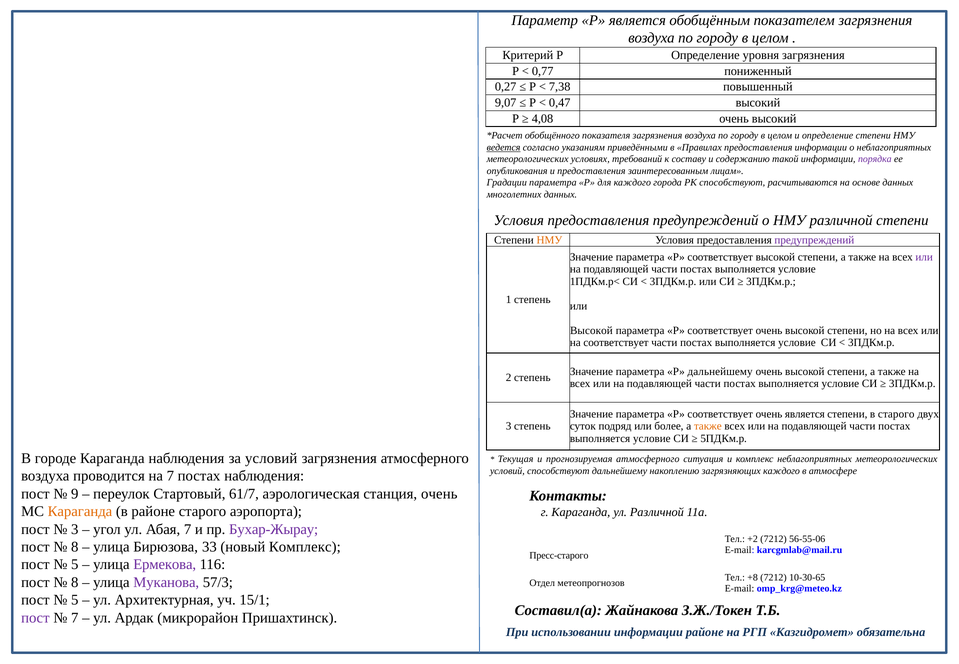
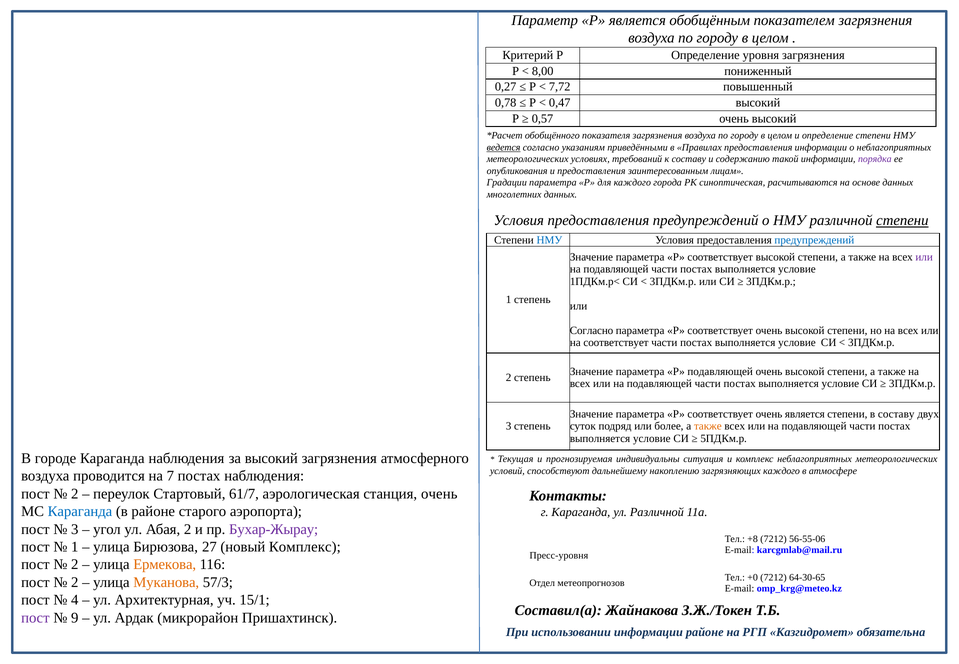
0,77: 0,77 -> 8,00 (543, 71)
7,38: 7,38 -> 7,72 (560, 87)
9,07: 9,07 -> 0,78 (506, 103)
4,08: 4,08 -> 0,57 (543, 118)
РК способствуют: способствуют -> синоптическая (732, 183)
степени underline: none -> present (902, 221)
НМУ colour: orange -> blue (549, 240)
предупреждений colour: purple -> blue (814, 240)
Высокой: Высокой -> Согласно (592, 330)
Р дальнейшему: дальнейшему -> подавляющей (720, 371)
в старого: старого -> составу (896, 414)
за условий: условий -> высокий (271, 458)
прогнозируемая атмосферного: атмосферного -> индивидуальны (648, 459)
9: 9 -> 2 (75, 494)
Караганда colour: orange -> blue (80, 511)
Абая 7: 7 -> 2 (188, 529)
+2: +2 -> +8 (753, 539)
8: 8 -> 1 (75, 547)
33: 33 -> 27 (209, 547)
Пресс-старого: Пресс-старого -> Пресс-уровня (559, 555)
5: 5 -> 2 (75, 565)
Ермекова colour: purple -> orange (165, 565)
+8: +8 -> +0 (753, 577)
10-30-65: 10-30-65 -> 64-30-65 (807, 577)
8: 8 -> 2 (75, 582)
Муканова colour: purple -> orange (166, 582)
5: 5 -> 4 (75, 600)
7: 7 -> 9 (75, 618)
